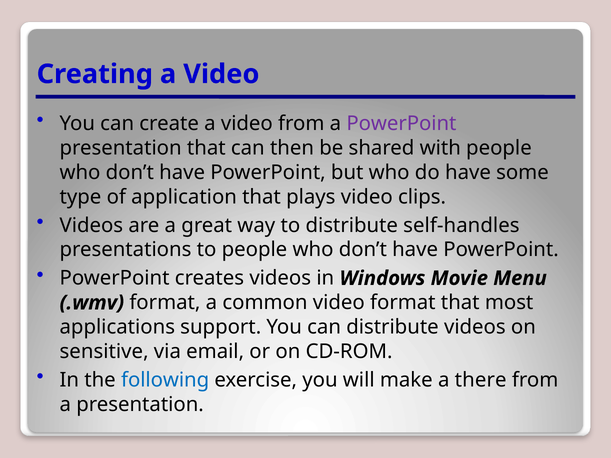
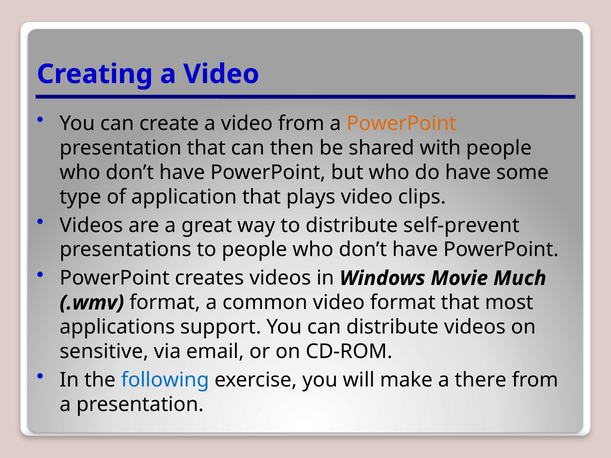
PowerPoint colour: purple -> orange (401, 124)
self-handles: self-handles -> self-prevent (461, 225)
Menu: Menu -> Much (520, 278)
